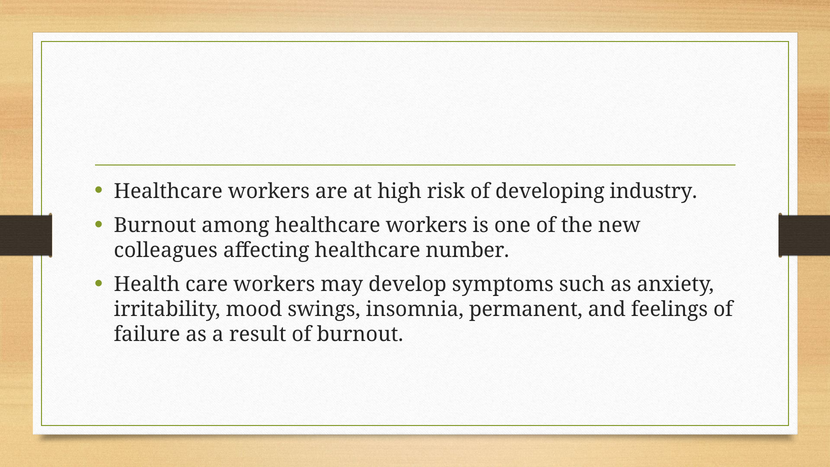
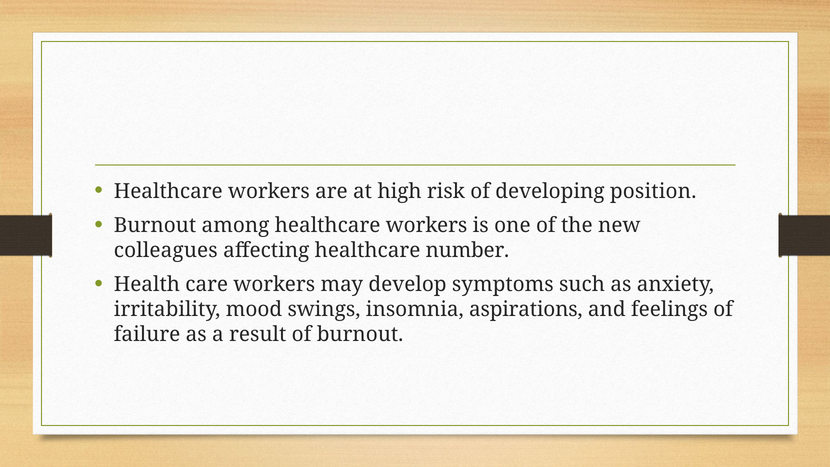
industry: industry -> position (653, 191)
permanent: permanent -> aspirations (526, 309)
